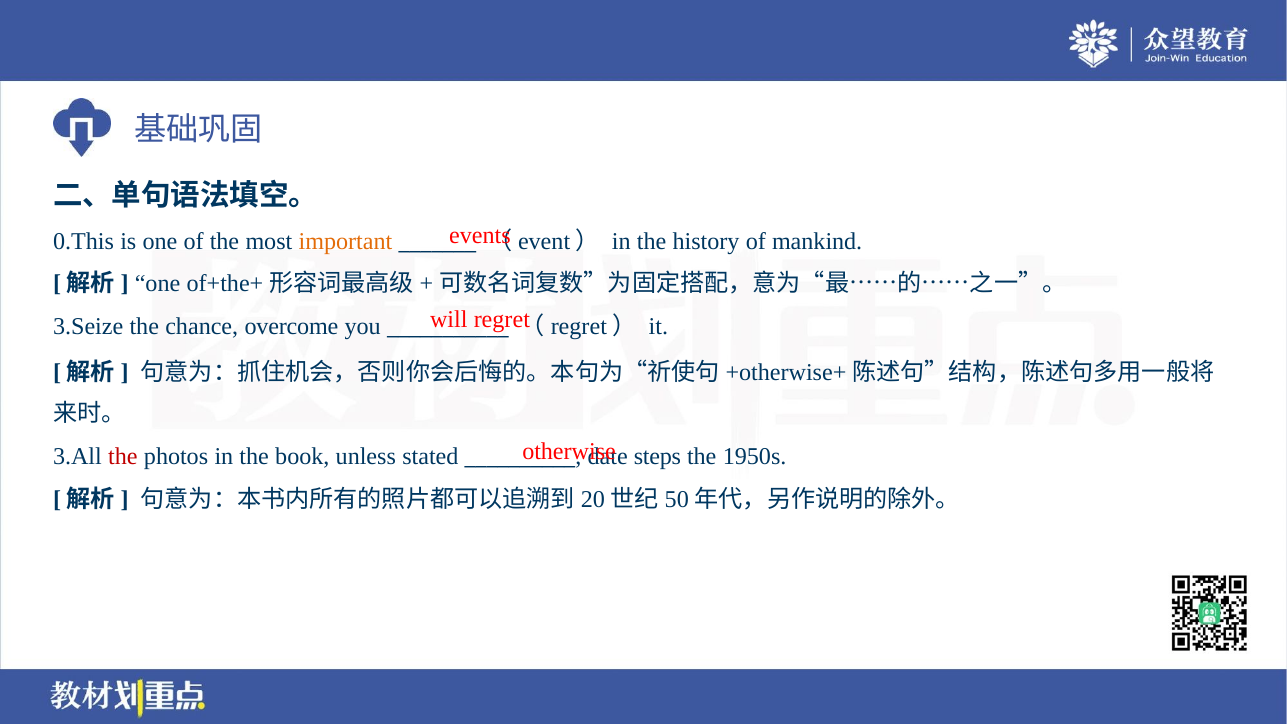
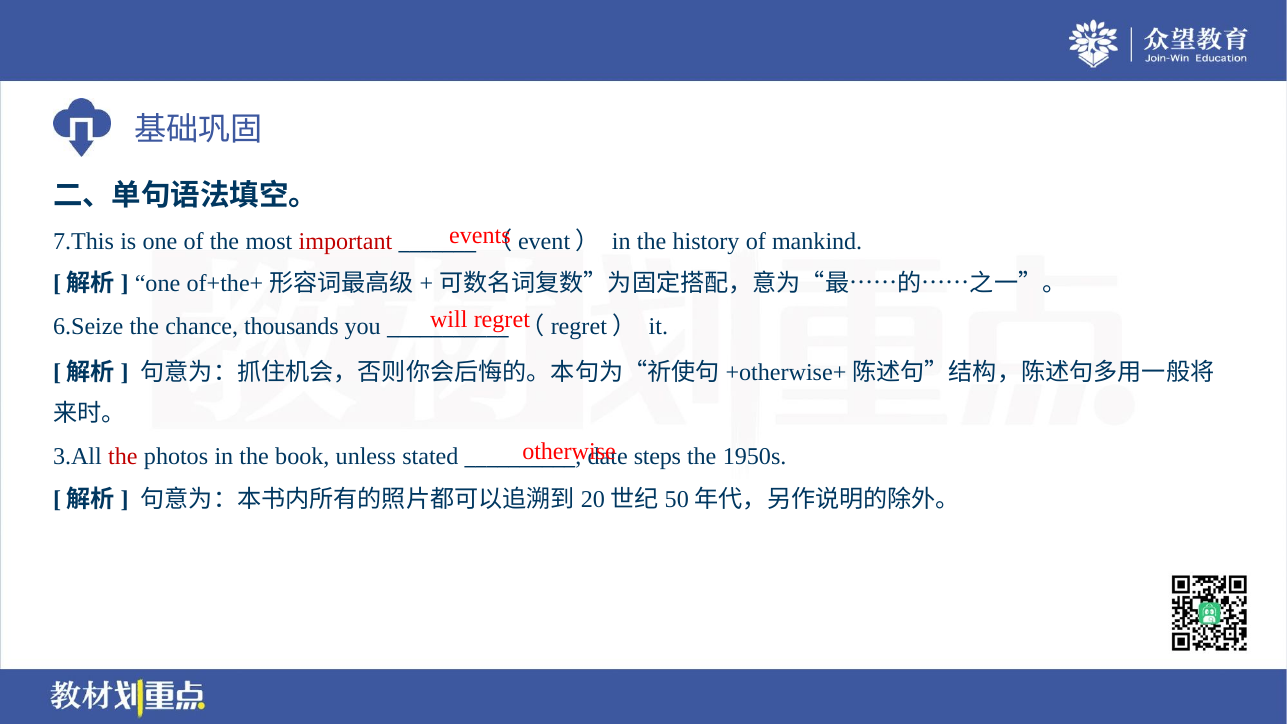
0.This: 0.This -> 7.This (83, 241)
important colour: orange -> red (345, 241)
3.Seize: 3.Seize -> 6.Seize (88, 326)
overcome: overcome -> thousands (291, 326)
